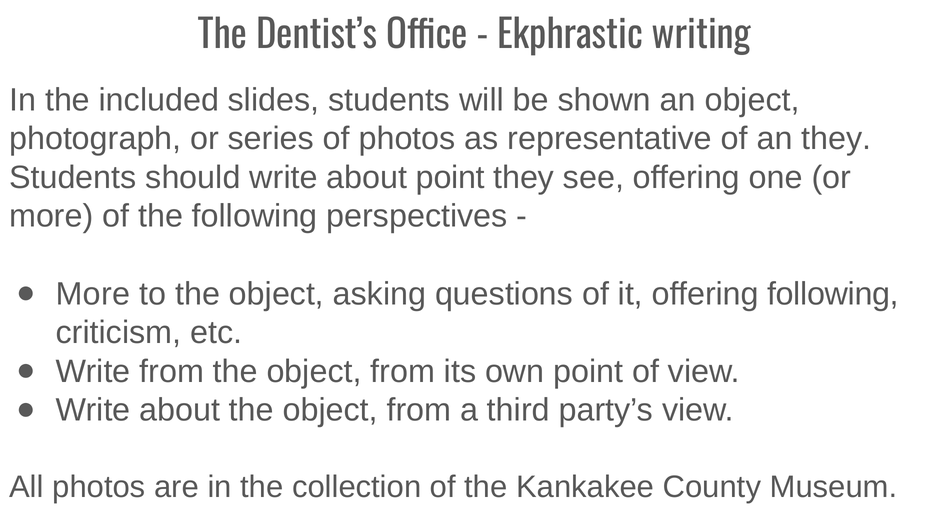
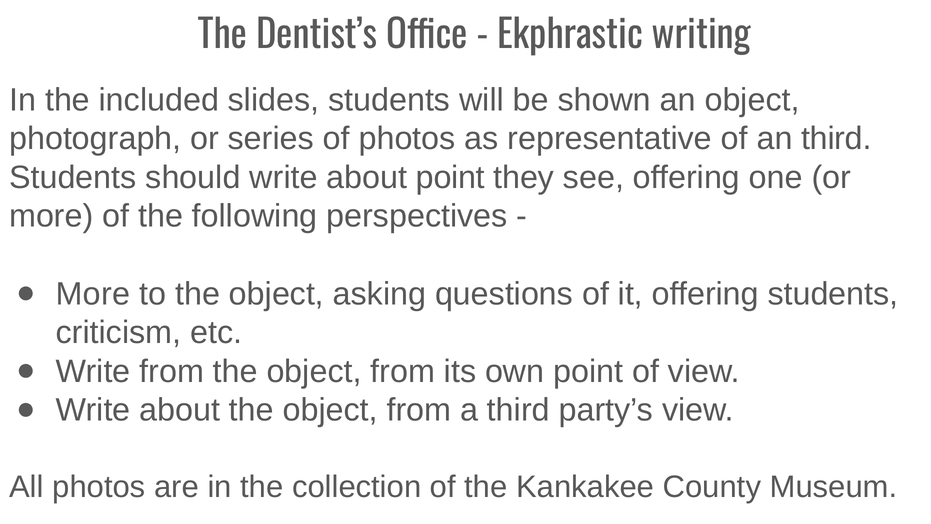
an they: they -> third (836, 139)
offering following: following -> students (833, 294)
